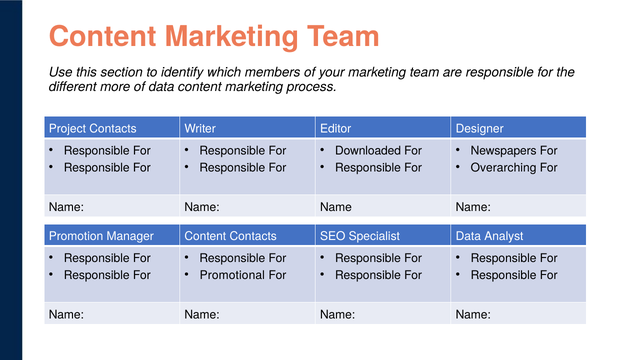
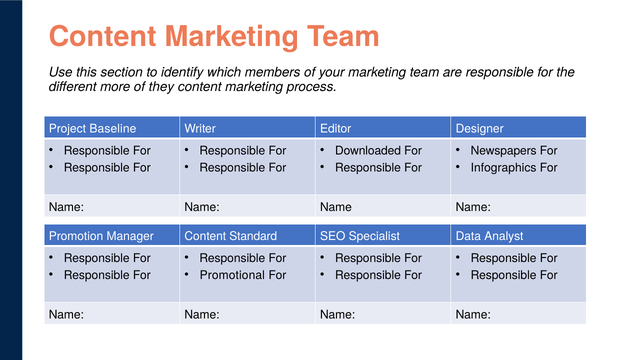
of data: data -> they (161, 87)
Project Contacts: Contacts -> Baseline (113, 129)
Overarching: Overarching -> Infographics (504, 168)
Content Contacts: Contacts -> Standard (253, 236)
